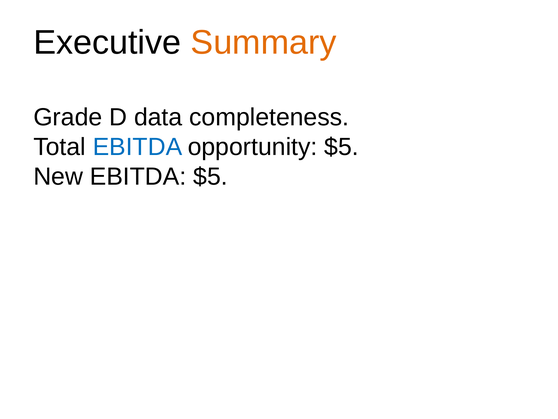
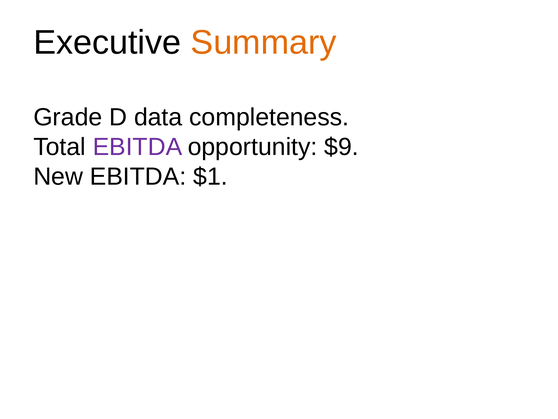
EBITDA colour: blue -> purple (137, 147)
opportunity $5: $5 -> $9 (341, 147)
EBITDA $5: $5 -> $1 (211, 177)
